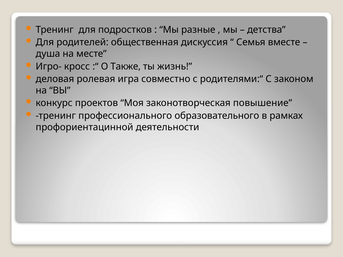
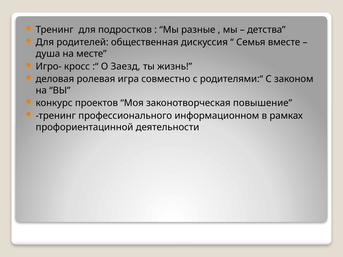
Также: Также -> Заезд (126, 66)
образовательного: образовательного -> информационном (217, 116)
